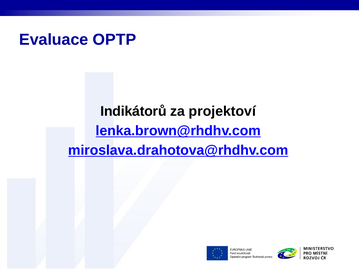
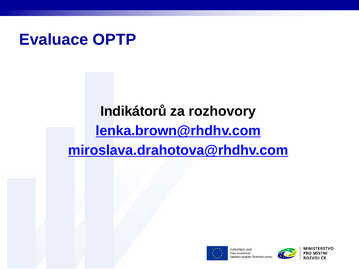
projektoví: projektoví -> rozhovory (222, 111)
